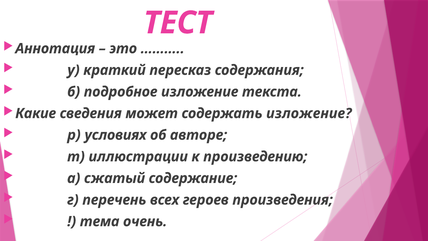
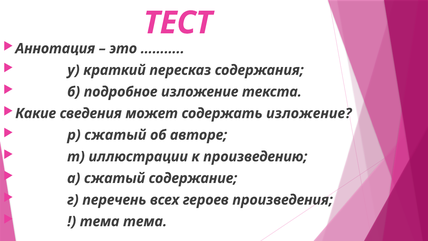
р условиях: условиях -> сжатый (115, 135)
тема очень: очень -> тема (145, 221)
